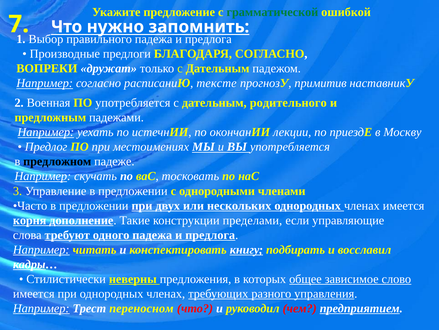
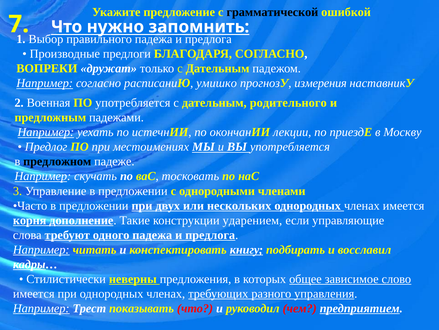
грамматической colour: green -> black (272, 12)
тексте: тексте -> умишко (217, 83)
примитив: примитив -> измерения (321, 83)
пределами: пределами -> ударением (252, 220)
переносном: переносном -> показывать (142, 308)
